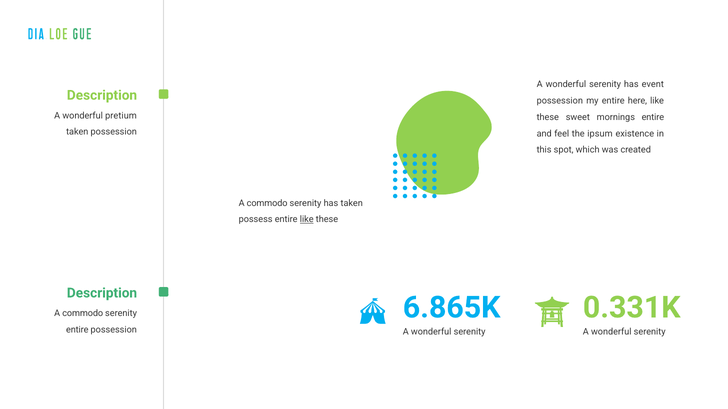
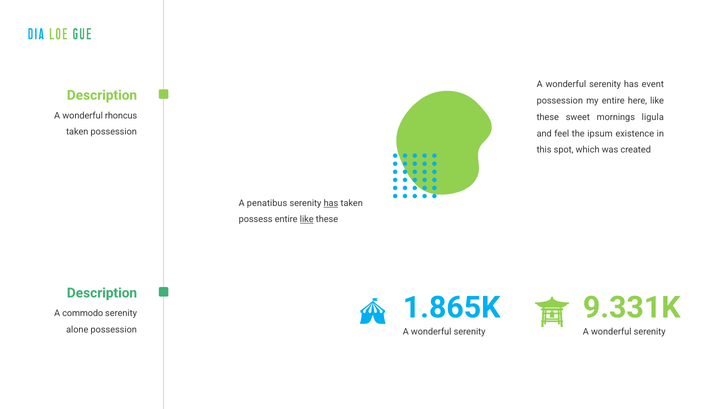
pretium: pretium -> rhoncus (121, 116)
mornings entire: entire -> ligula (653, 117)
commodo: commodo -> penatibus (267, 203)
has underline: none -> present (331, 203)
6.865K: 6.865K -> 1.865K (452, 308)
0.331K: 0.331K -> 9.331K (632, 308)
entire: entire -> alone (77, 330)
